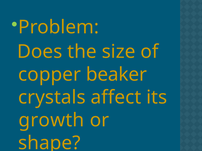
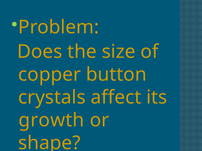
beaker: beaker -> button (116, 75)
